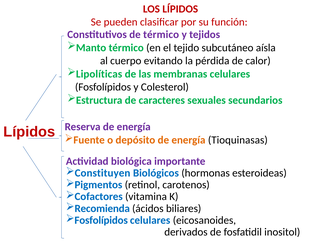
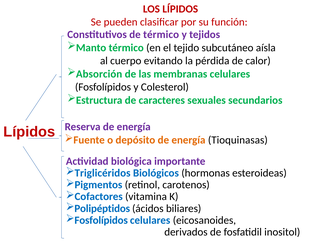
Lipolíticas: Lipolíticas -> Absorción (99, 74)
Constituyen: Constituyen -> Triglicéridos (103, 173)
Recomienda: Recomienda -> Polipéptidos (102, 208)
